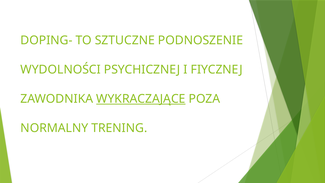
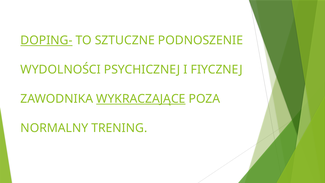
DOPING- underline: none -> present (46, 40)
